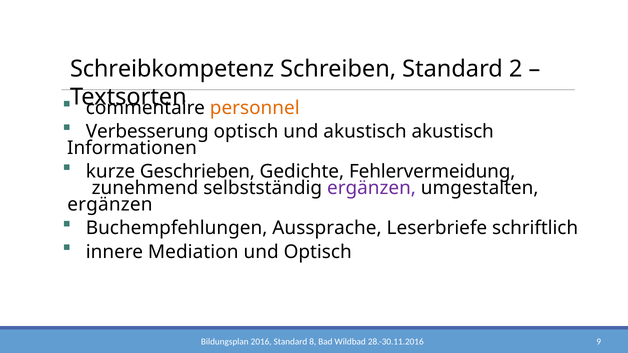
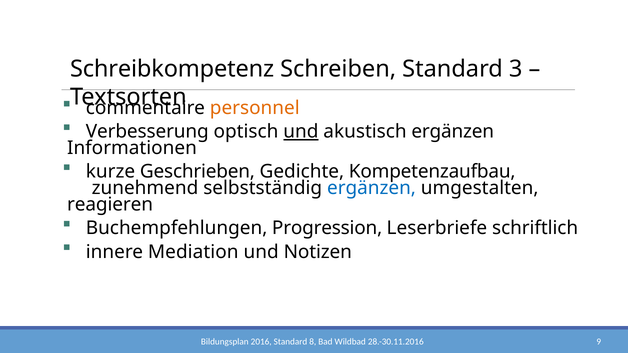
2: 2 -> 3 (516, 69)
und underline: none -> present (301, 132)
akustisch akustisch: akustisch -> ergänzen (453, 132)
Fehlervermeidung: Fehlervermeidung -> Kompetenzaufbau (432, 172)
ergänzen colour: purple -> blue (372, 188)
ergänzen: ergänzen -> reagieren (110, 205)
Aussprache: Aussprache -> Progression (327, 228)
und Optisch: Optisch -> Notizen (318, 252)
